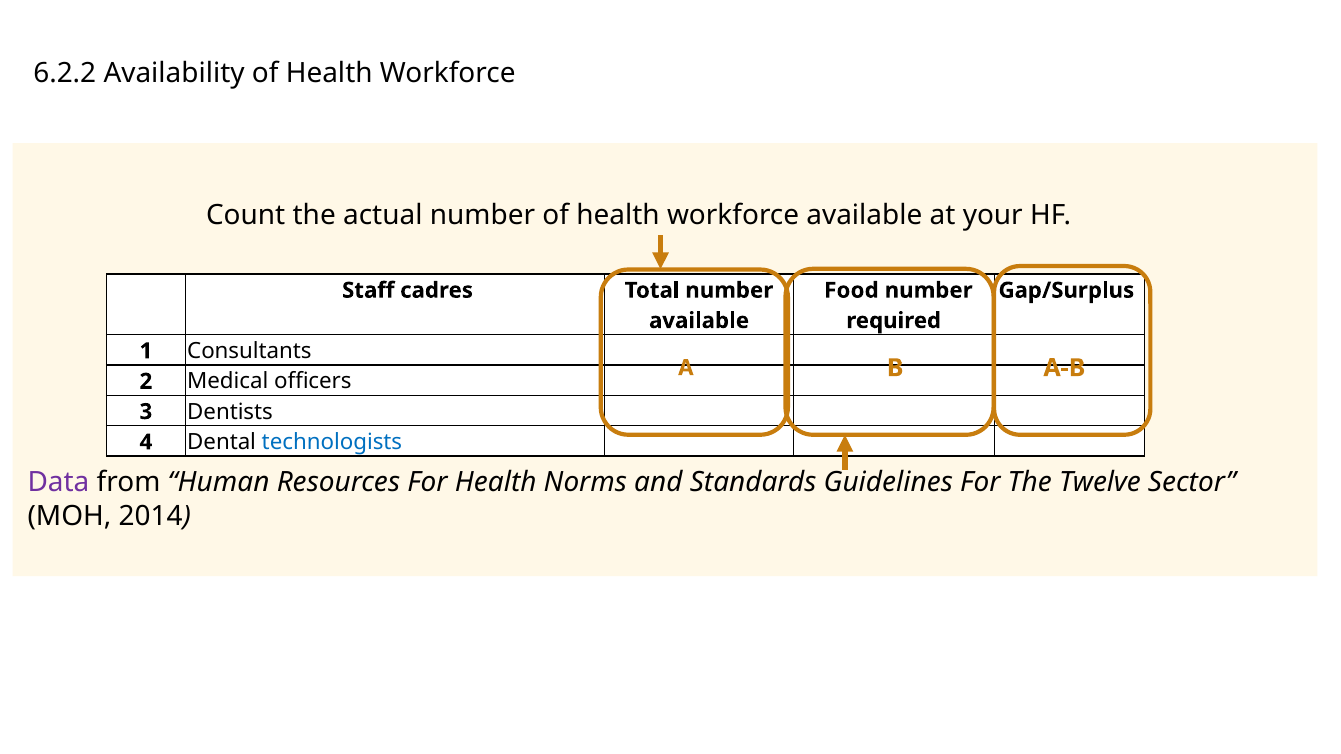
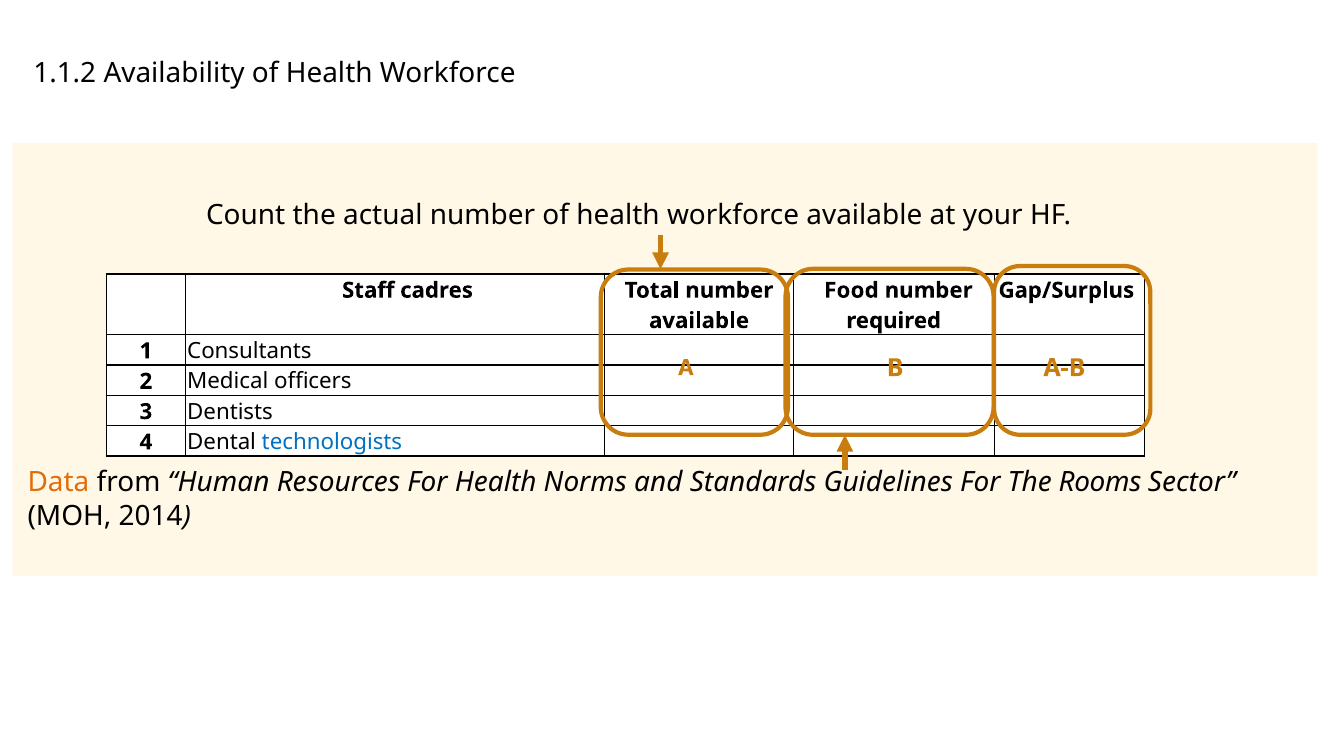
6.2.2: 6.2.2 -> 1.1.2 (65, 74)
Data colour: purple -> orange (58, 483)
Twelve: Twelve -> Rooms (1100, 483)
